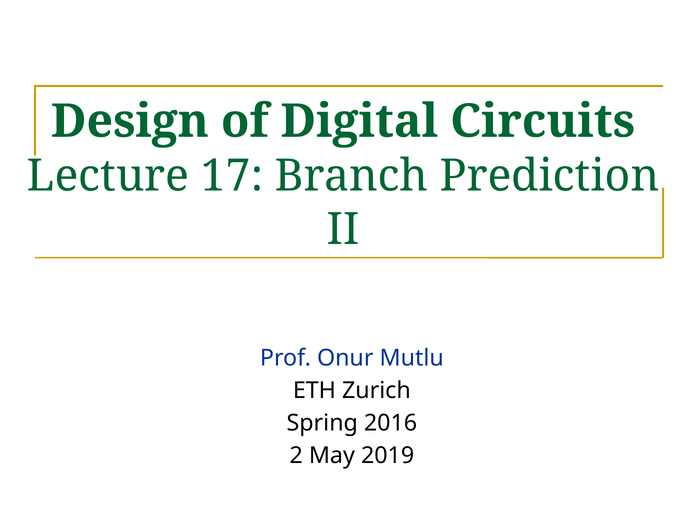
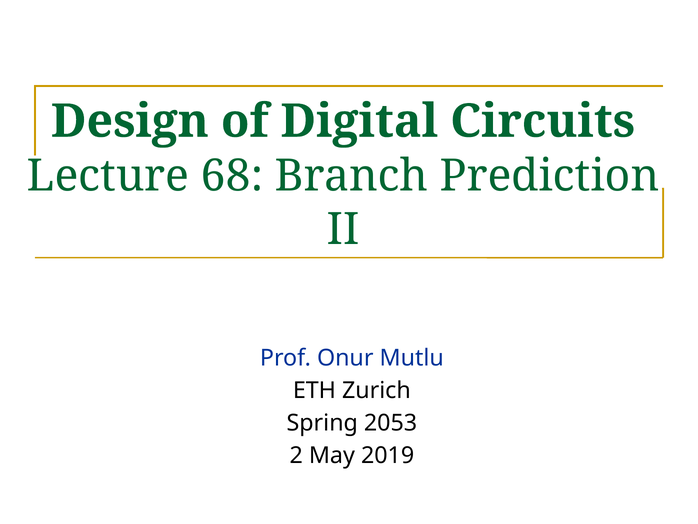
17: 17 -> 68 (232, 176)
2016: 2016 -> 2053 (391, 423)
